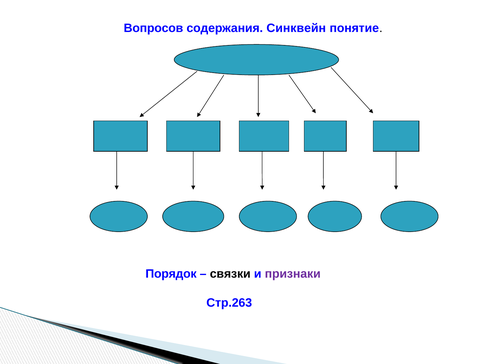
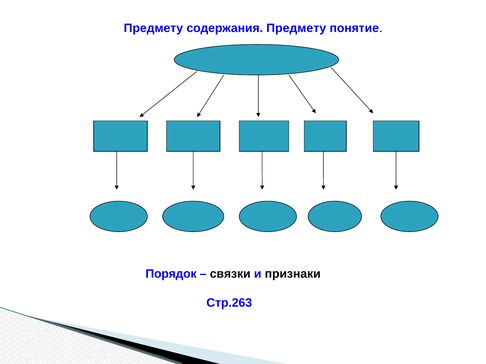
Вопросов: Вопросов -> Предмету (153, 28)
содержания Синквейн: Синквейн -> Предмету (296, 28)
признаки colour: purple -> black (293, 274)
